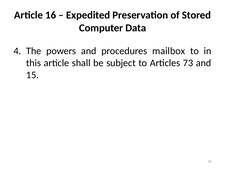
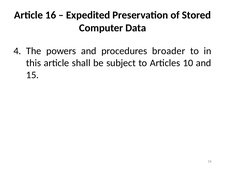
mailbox: mailbox -> broader (169, 51)
73: 73 -> 10 (188, 63)
